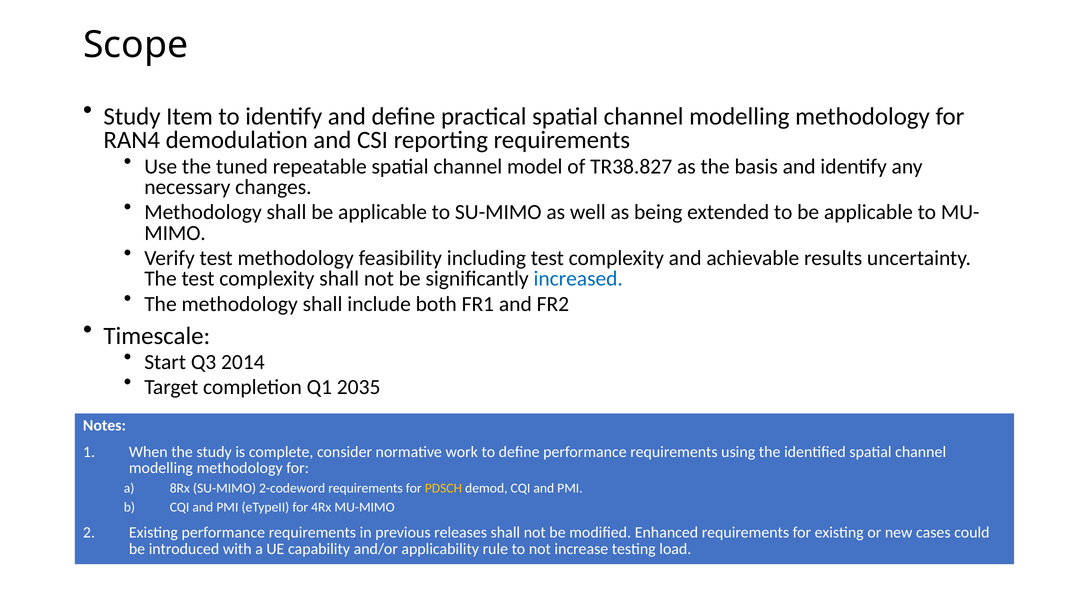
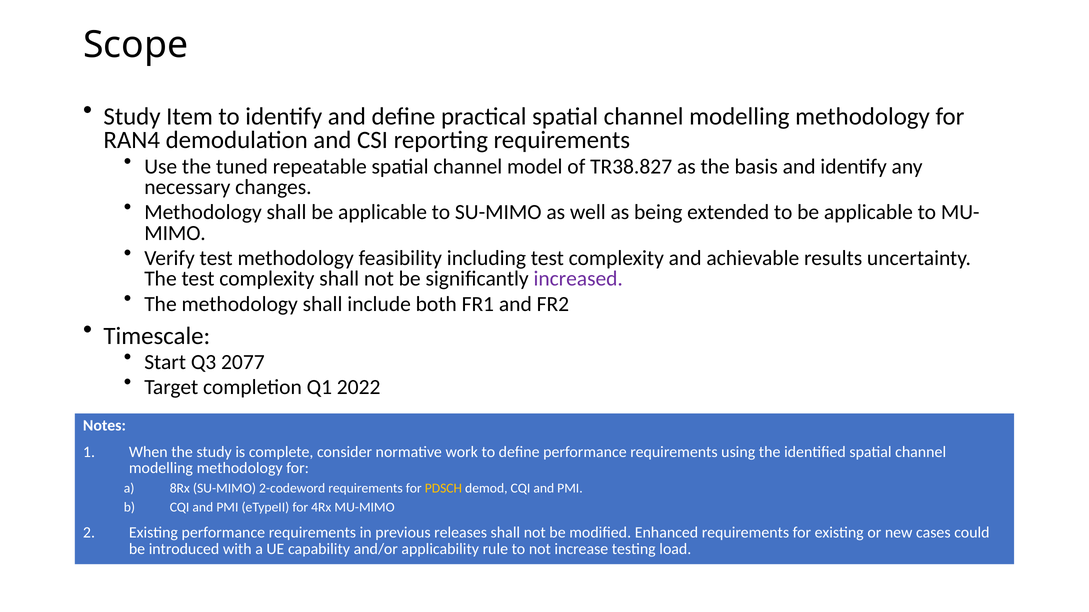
increased colour: blue -> purple (578, 279)
2014: 2014 -> 2077 (243, 362)
2035: 2035 -> 2022 (359, 388)
